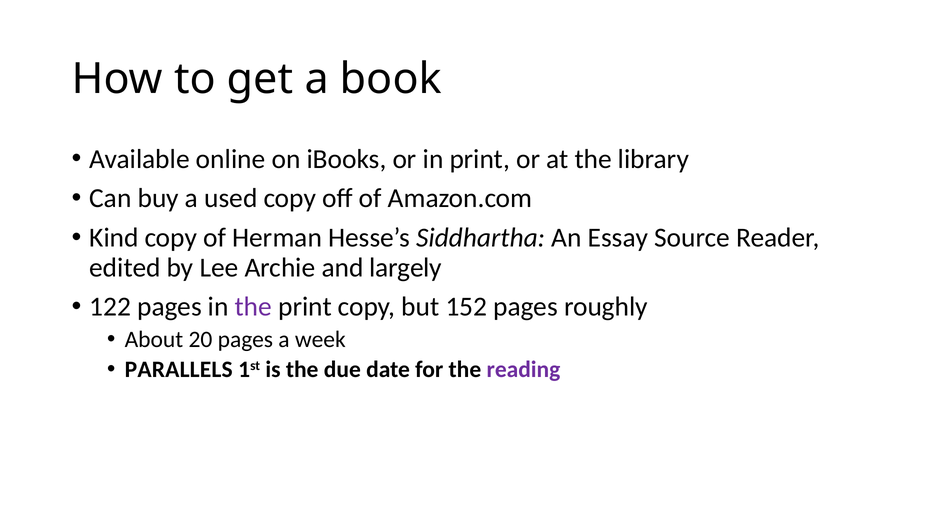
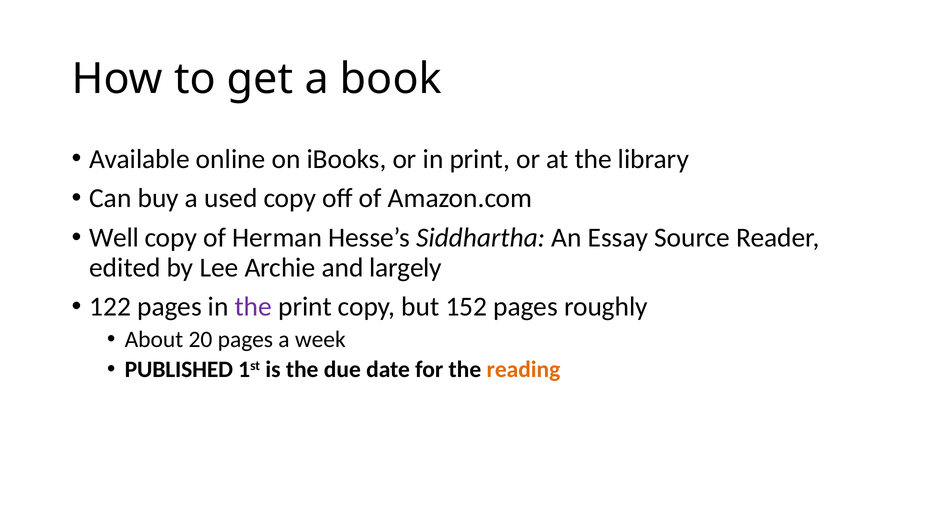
Kind: Kind -> Well (114, 238)
PARALLELS: PARALLELS -> PUBLISHED (179, 370)
reading colour: purple -> orange (523, 370)
